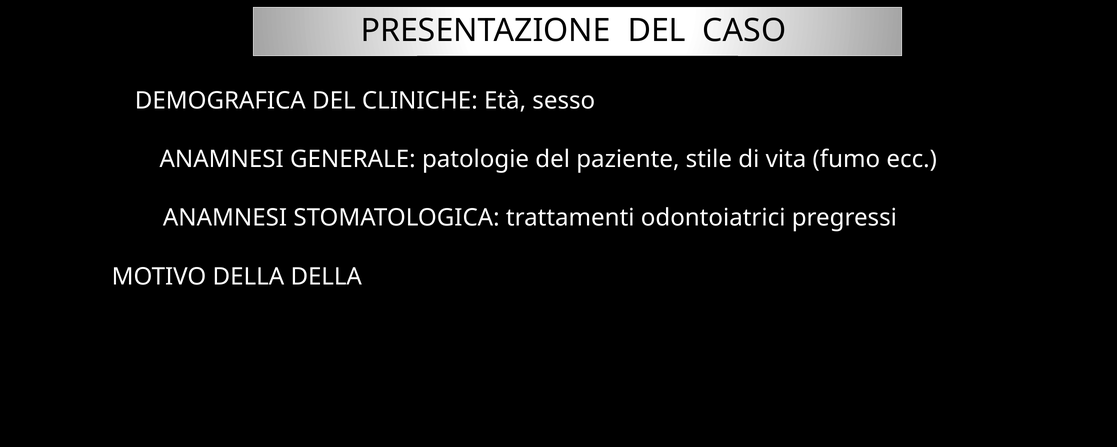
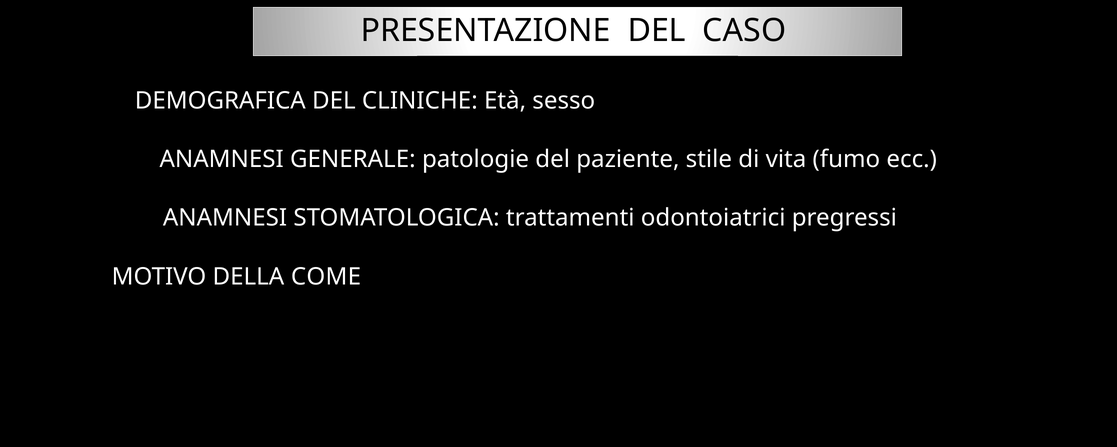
DELLA DELLA: DELLA -> COME (326, 277)
